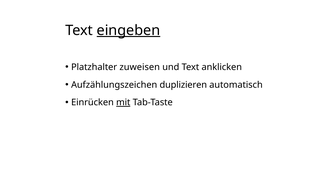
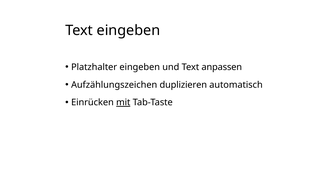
eingeben underline: present -> none (128, 30)
Platzhalter zuweisen: zuweisen -> eingeben (140, 67)
anklicken: anklicken -> anpassen (222, 67)
